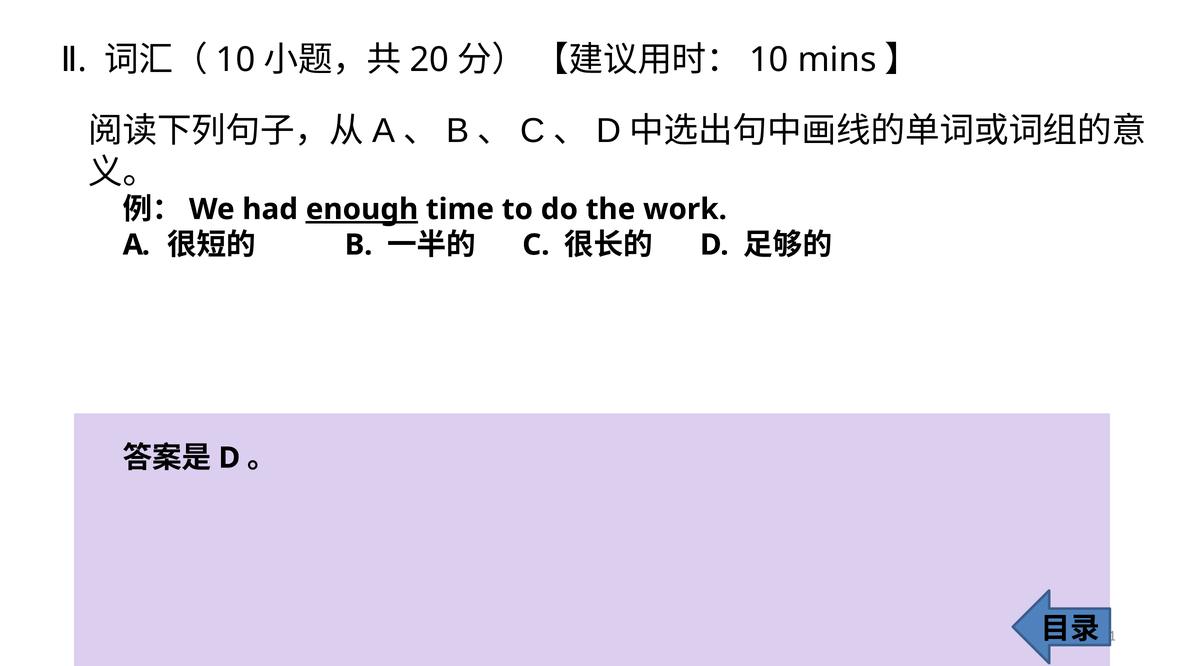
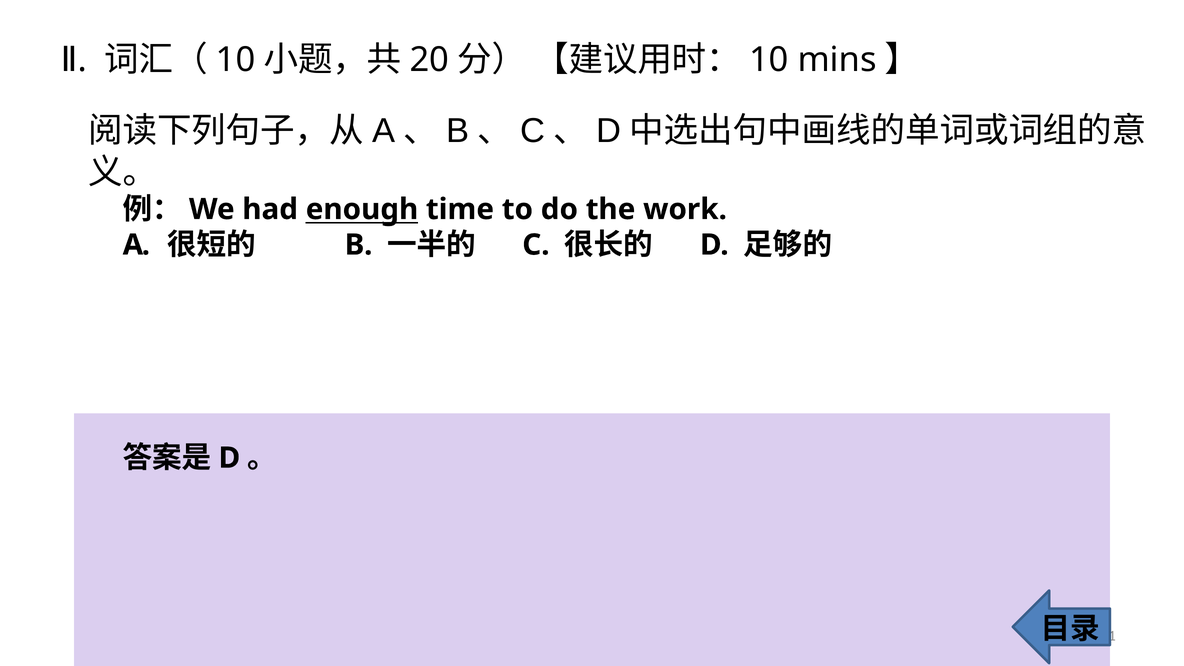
enough underline: present -> none (362, 209)
